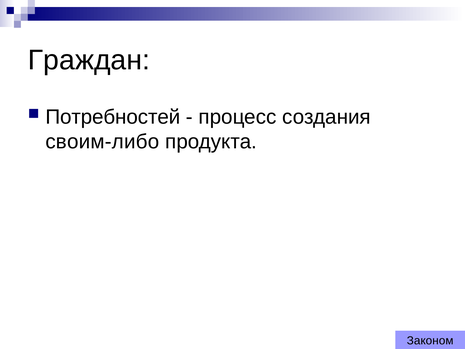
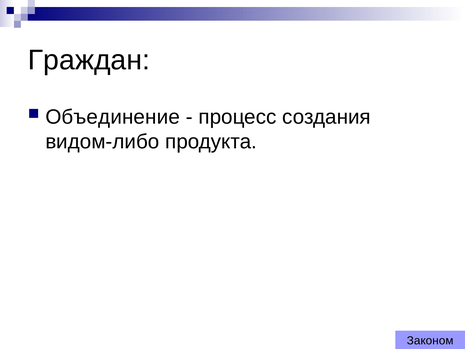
Потребностей: Потребностей -> Объединение (113, 117)
своим-либо: своим-либо -> видом-либо (102, 142)
